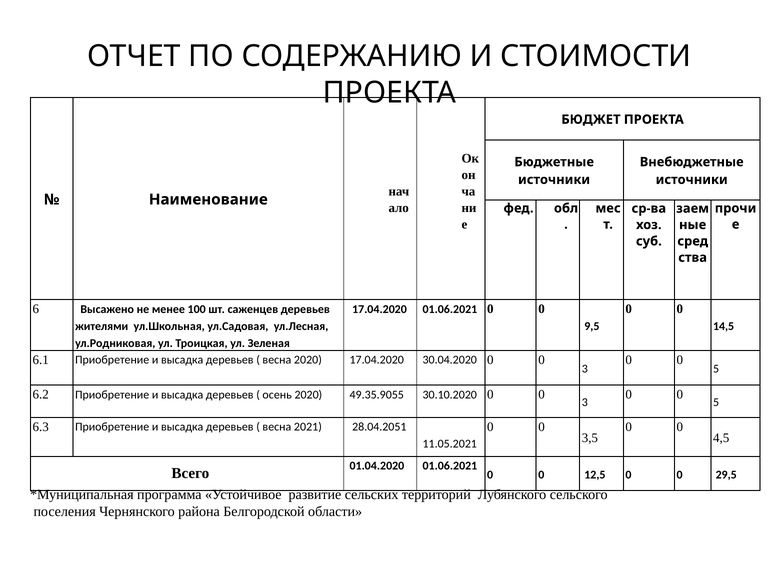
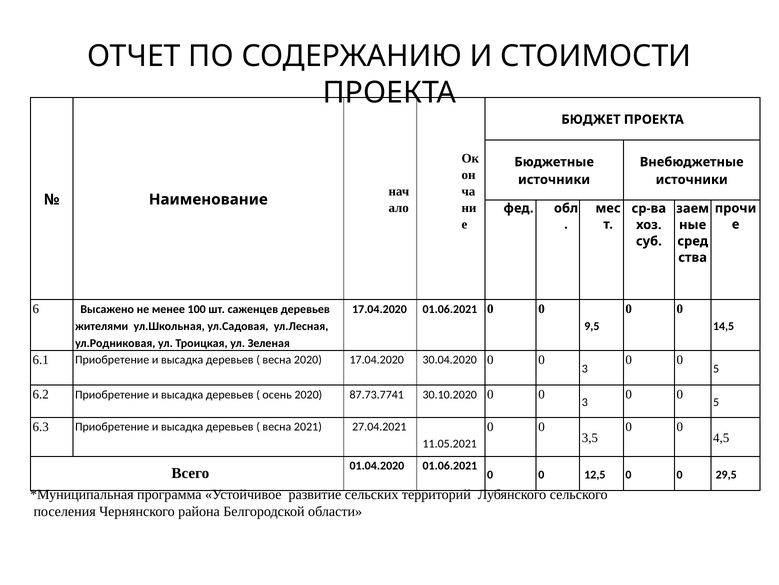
49.35.9055: 49.35.9055 -> 87.73.7741 (377, 394)
28.04.2051: 28.04.2051 -> 27.04.2021 (379, 427)
